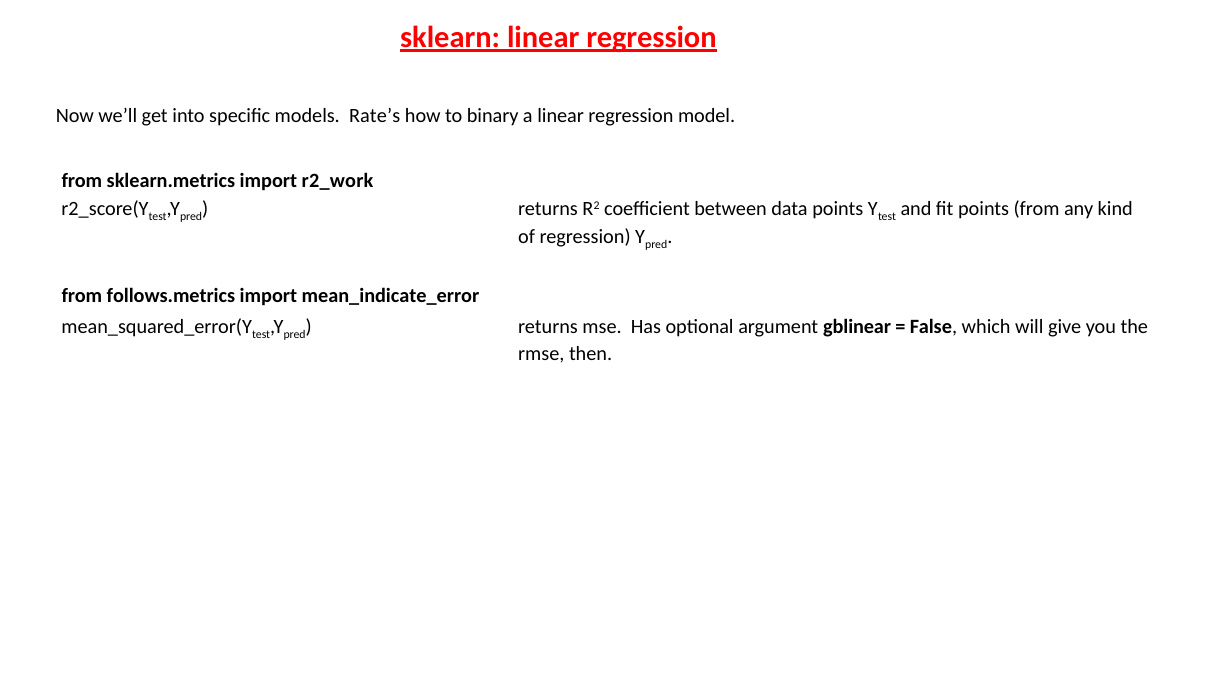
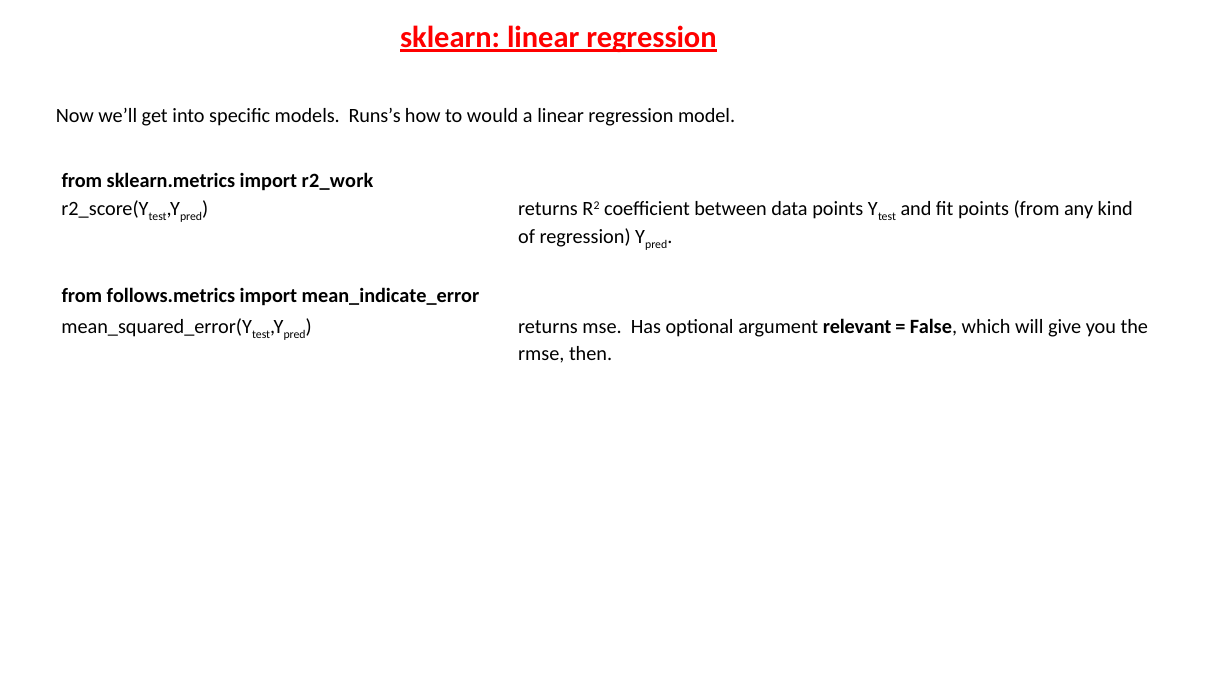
Rate’s: Rate’s -> Runs’s (375, 116)
binary: binary -> would (493, 116)
gblinear: gblinear -> relevant (857, 327)
